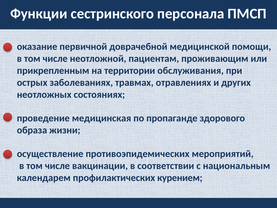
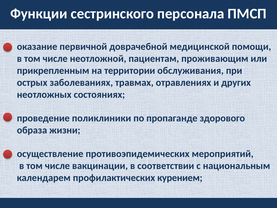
медицинская: медицинская -> поликлиники (102, 118)
